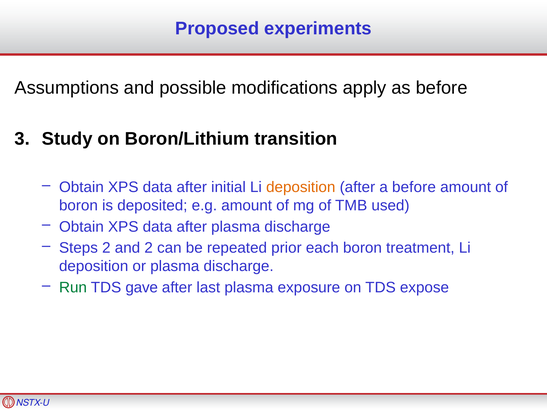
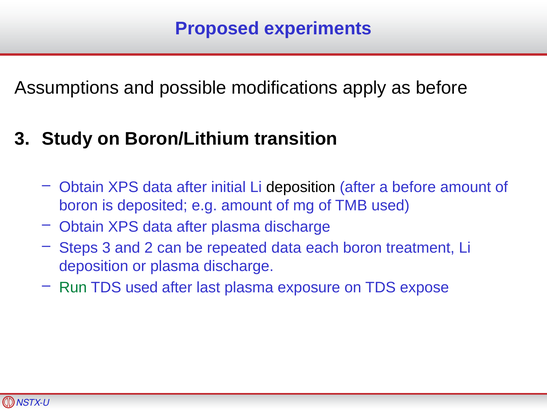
deposition colour: orange -> black (301, 187)
Steps 2: 2 -> 3 (106, 248)
repeated prior: prior -> data (286, 248)
TDS gave: gave -> used (142, 288)
